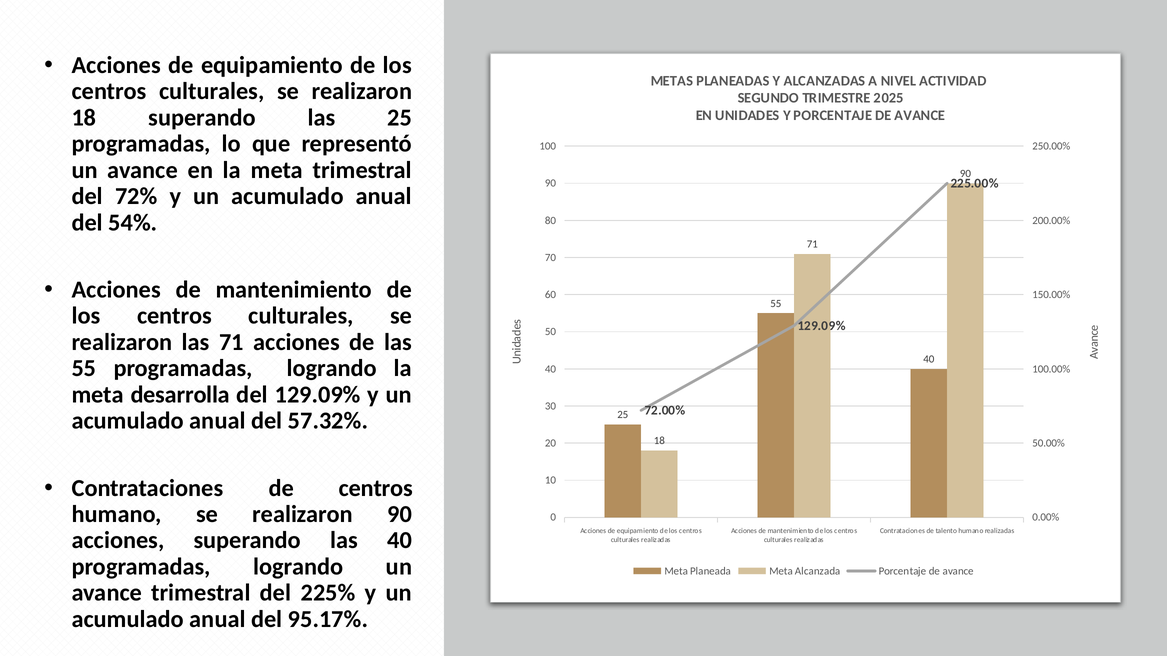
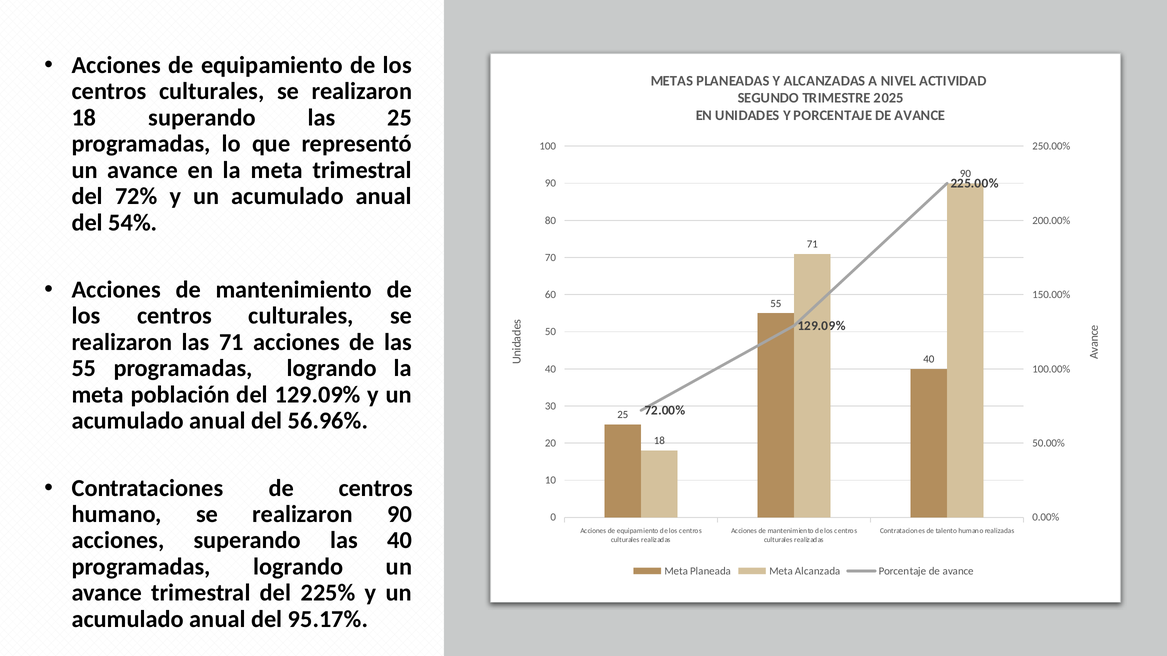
desarrolla: desarrolla -> población (180, 395)
57.32%: 57.32% -> 56.96% (328, 421)
